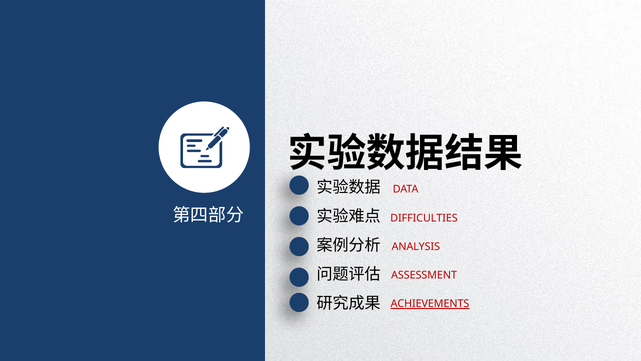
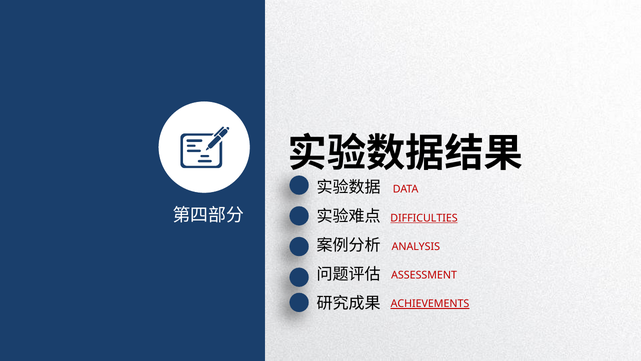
DIFFICULTIES underline: none -> present (424, 218)
